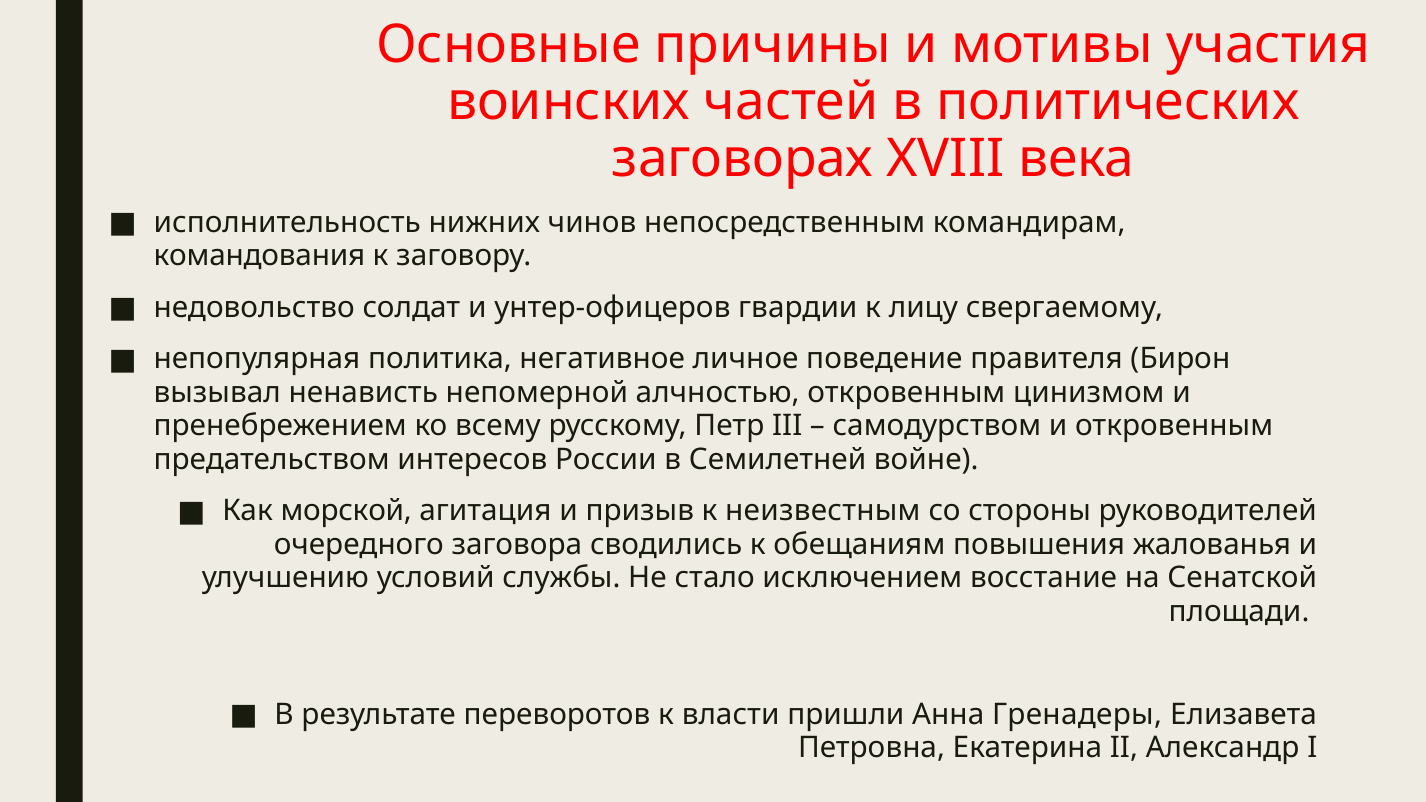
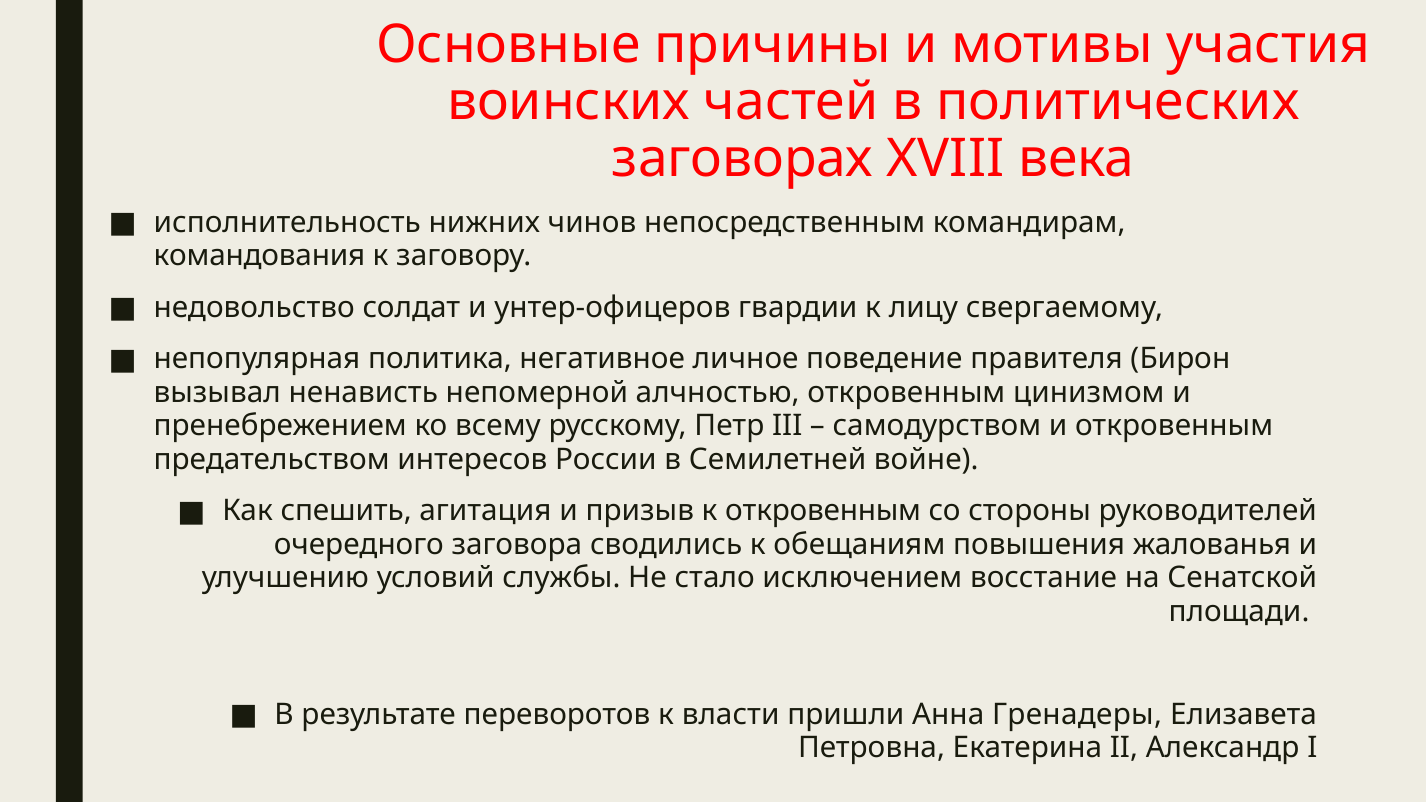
морской: морской -> спешить (346, 511)
к неизвестным: неизвестным -> откровенным (823, 511)
